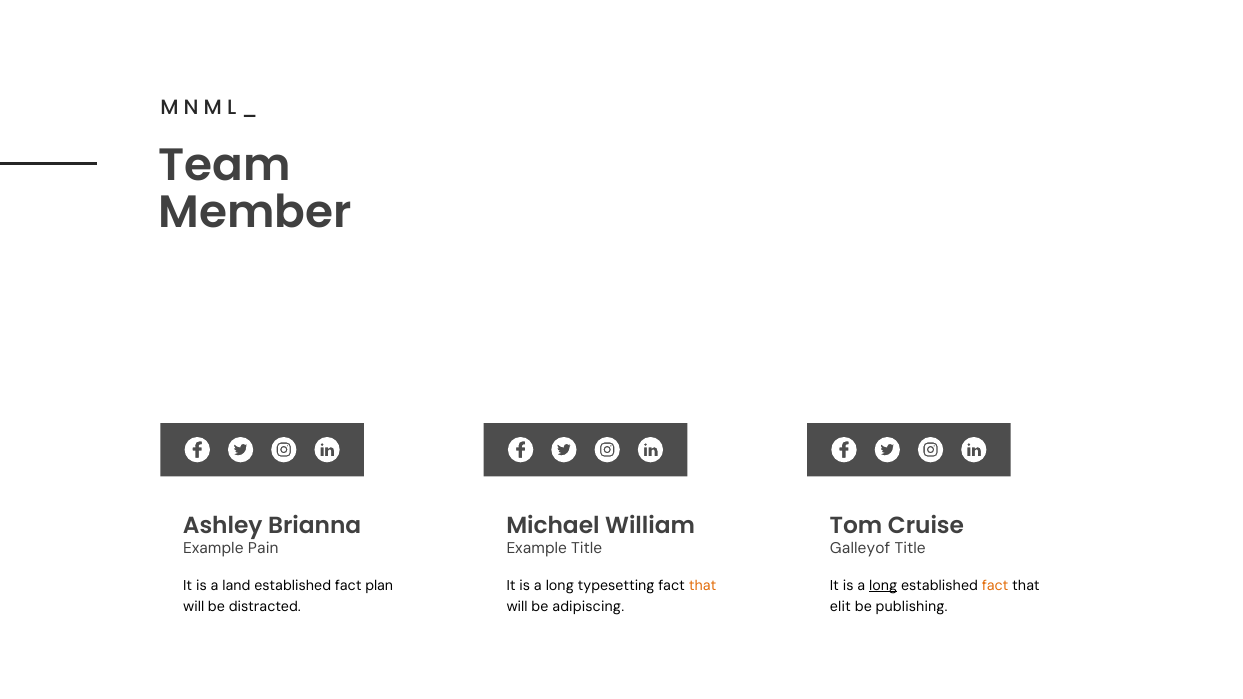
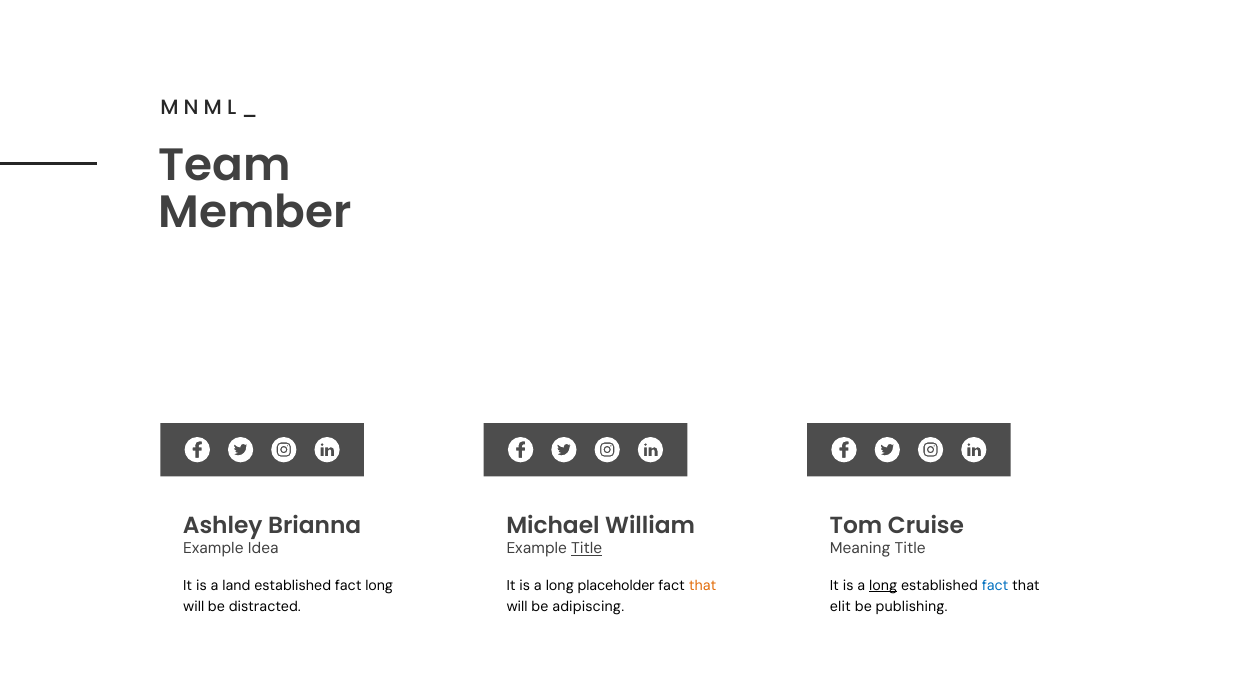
Pain: Pain -> Idea (263, 548)
Title underline: none -> present (587, 548)
Galleyof: Galleyof -> Meaning (860, 548)
fact plan: plan -> long (379, 586)
typesetting: typesetting -> placeholder (616, 586)
fact colour: orange -> blue (995, 586)
